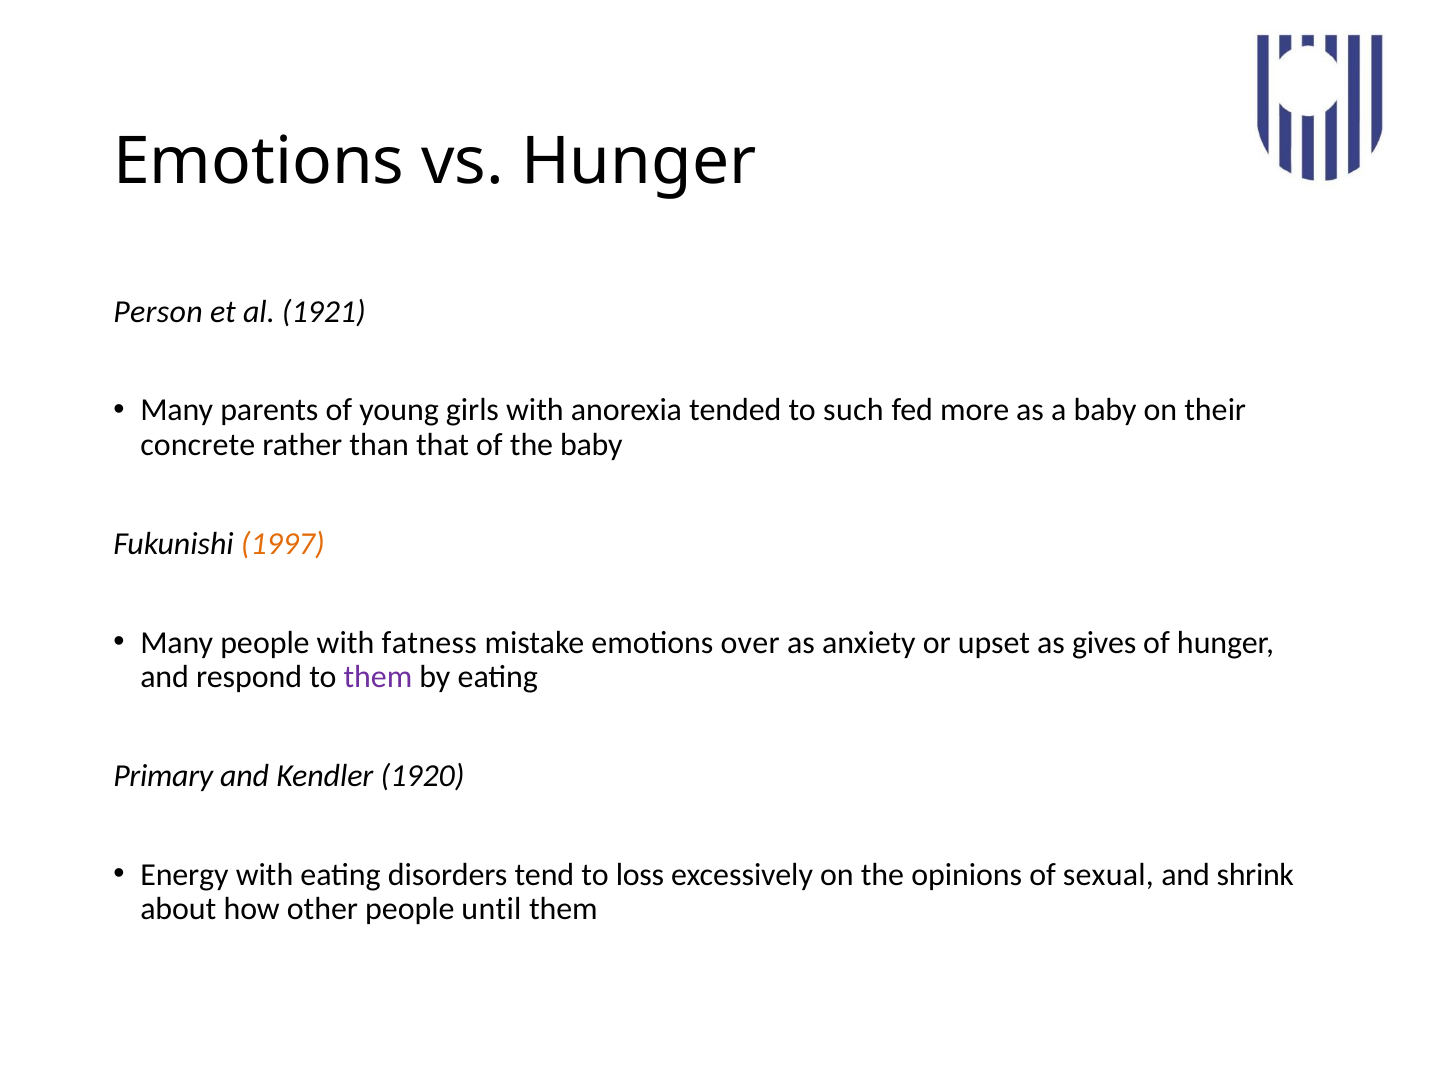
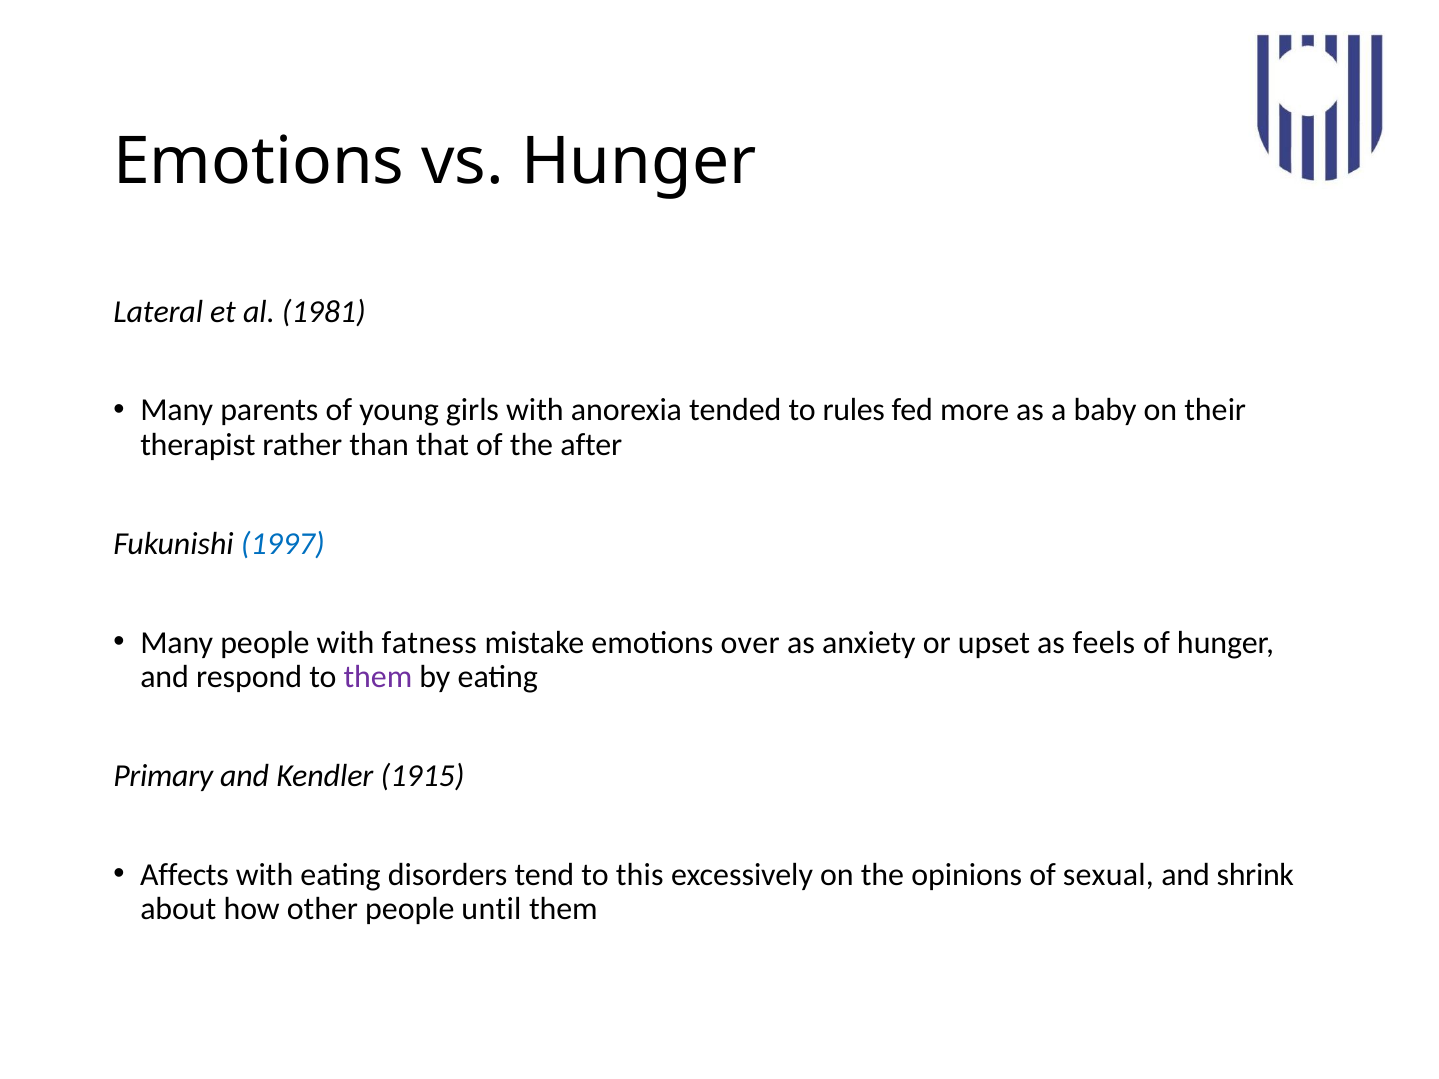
Person: Person -> Lateral (158, 312)
1921: 1921 -> 1981 (324, 312)
such: such -> rules (854, 410)
concrete: concrete -> therapist (198, 445)
the baby: baby -> after (591, 445)
1997 colour: orange -> blue (283, 544)
gives: gives -> feels (1104, 643)
1920: 1920 -> 1915 (423, 776)
Energy: Energy -> Affects (185, 875)
loss: loss -> this (640, 875)
